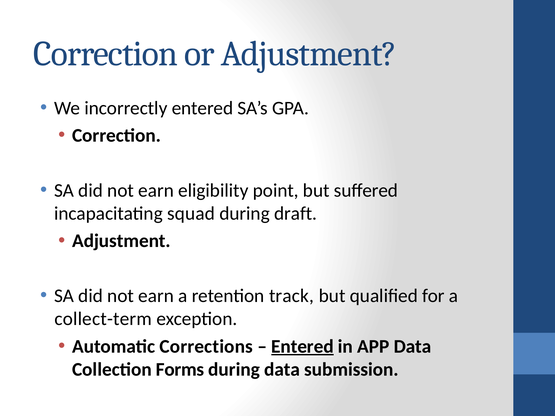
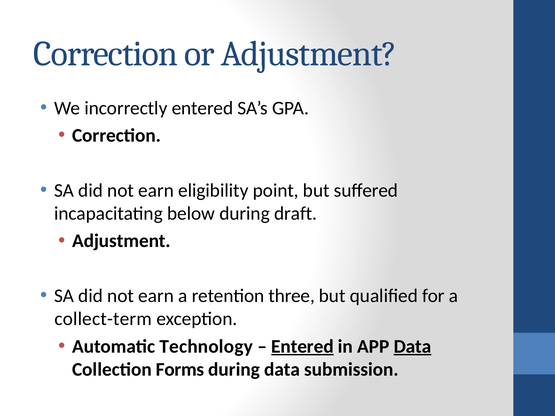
squad: squad -> below (191, 214)
track: track -> three (292, 296)
Corrections: Corrections -> Technology (206, 347)
Data underline: none -> present (413, 347)
